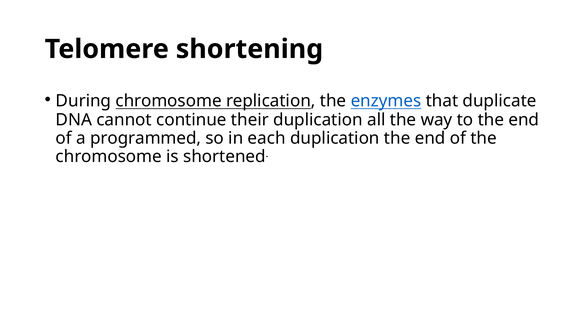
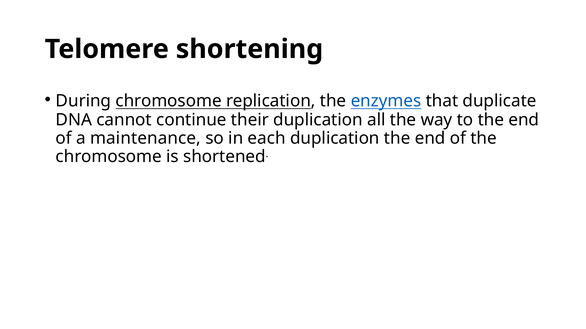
programmed: programmed -> maintenance (146, 138)
